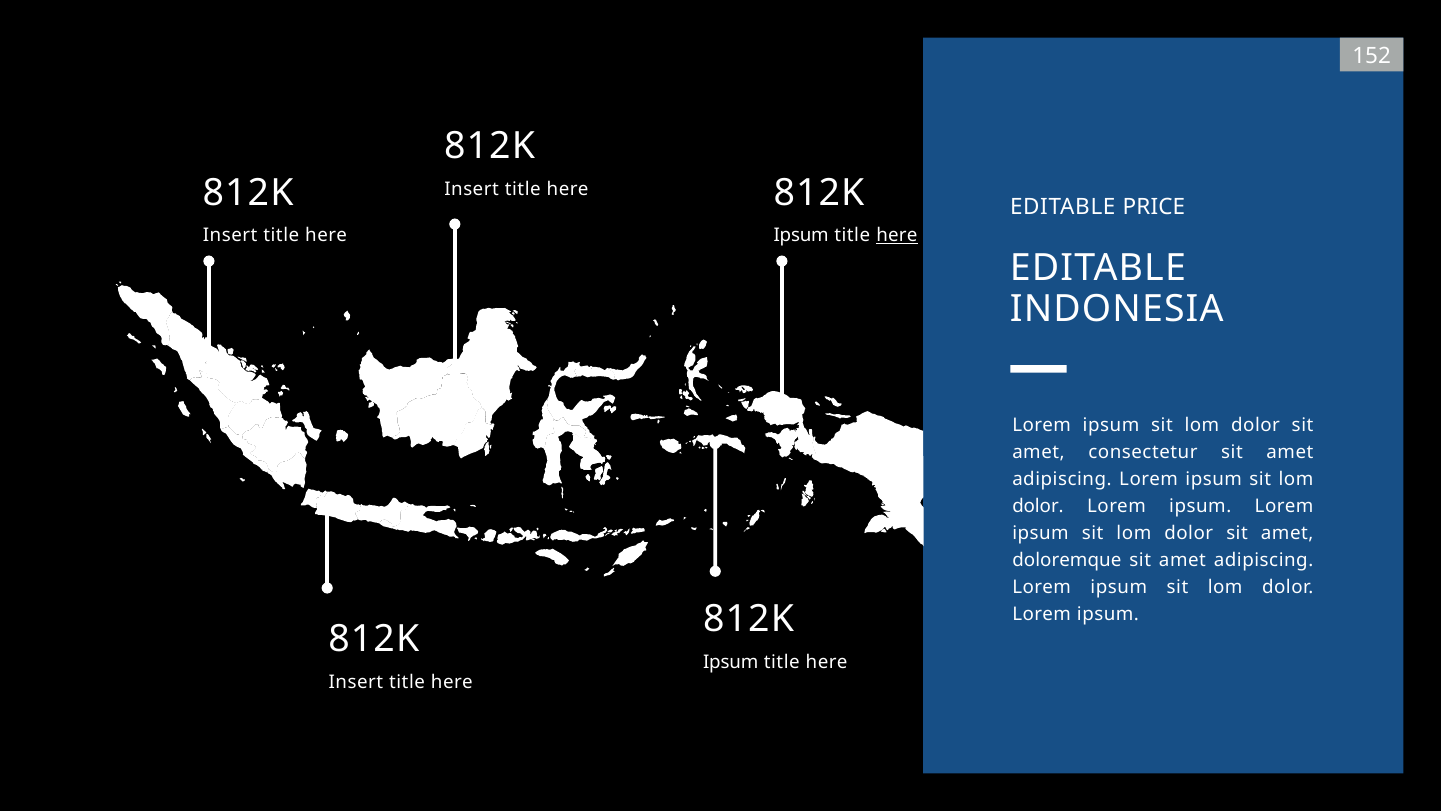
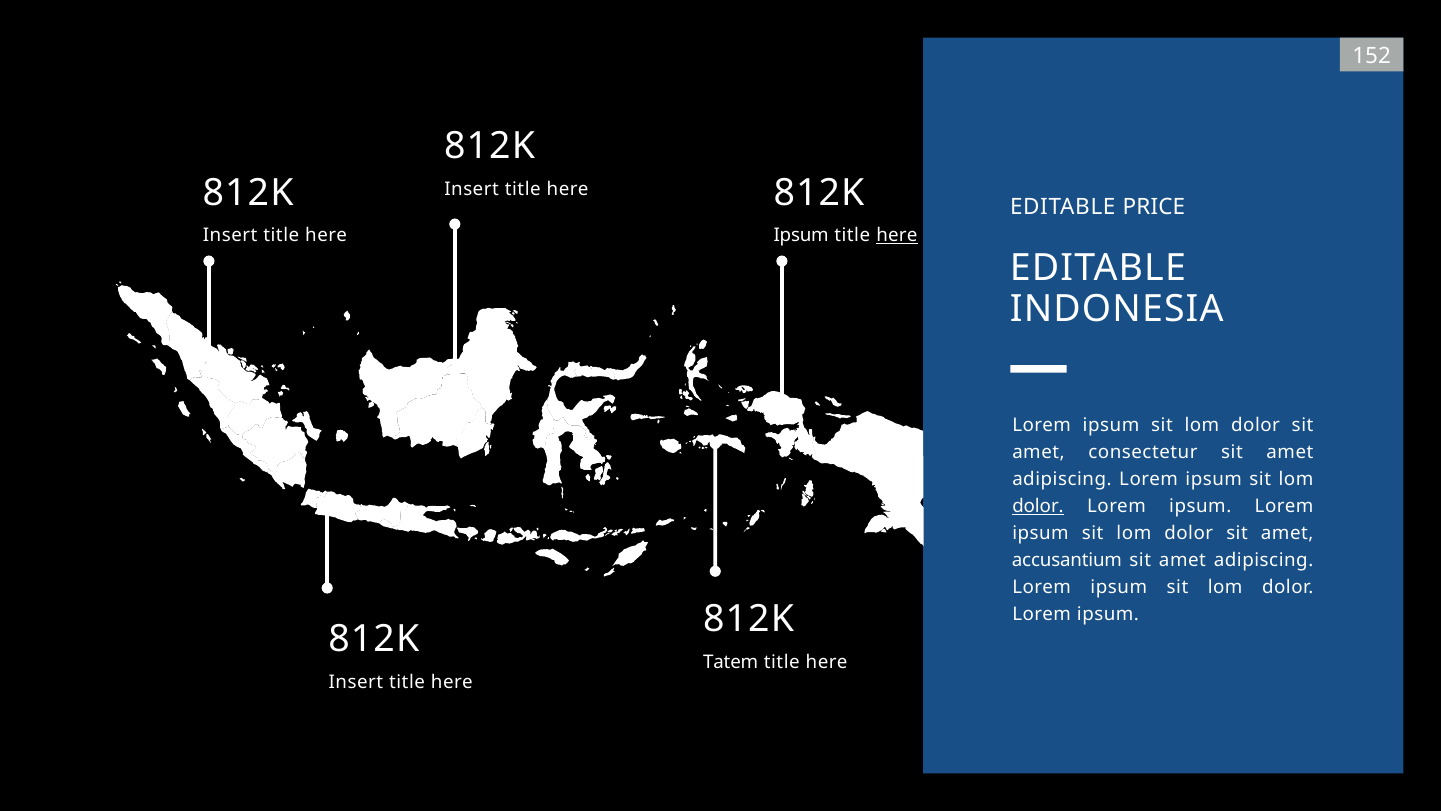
dolor underline: none -> present (1038, 506)
doloremque: doloremque -> accusantium (1067, 560)
Ipsum: Ipsum -> Tatem (731, 662)
